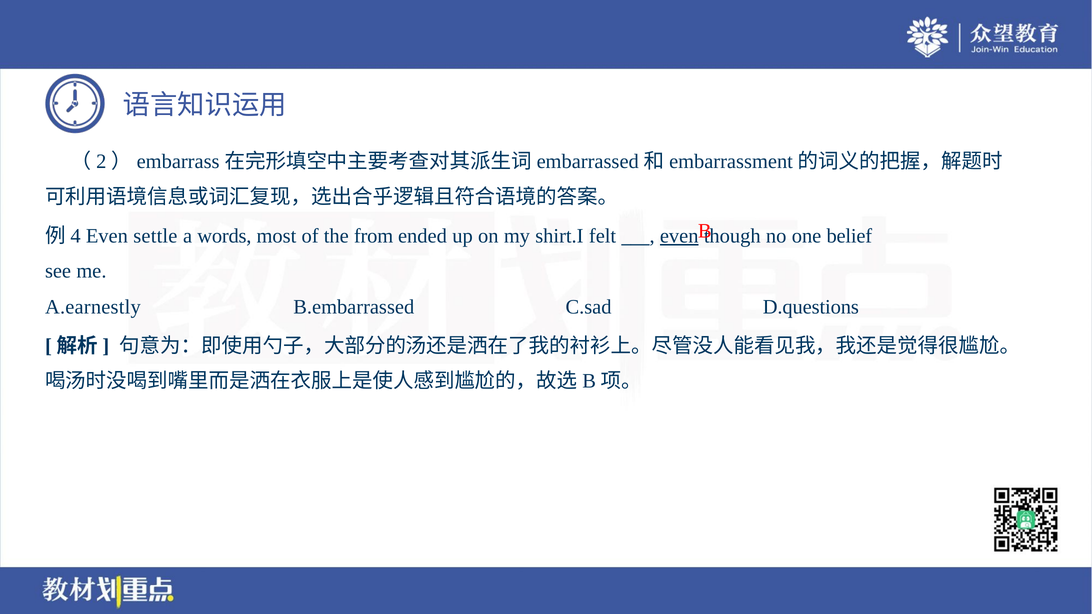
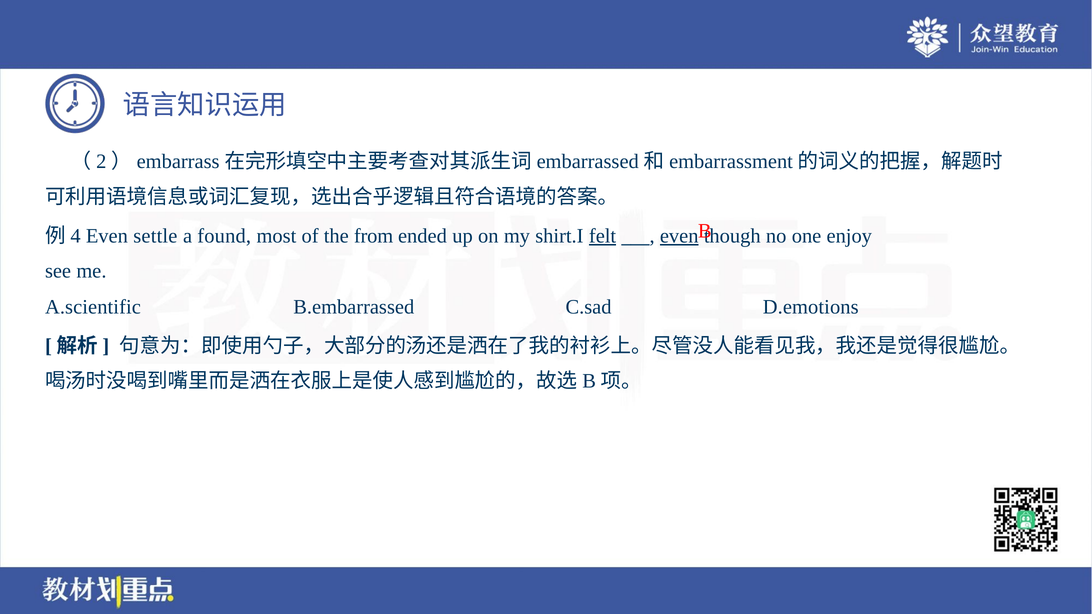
words: words -> found (224, 236)
felt underline: none -> present (603, 236)
belief: belief -> enjoy (849, 236)
A.earnestly: A.earnestly -> A.scientific (93, 307)
D.questions: D.questions -> D.emotions (811, 307)
